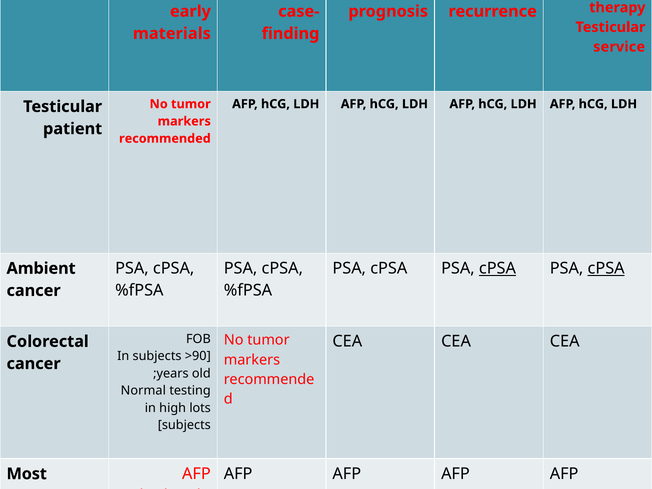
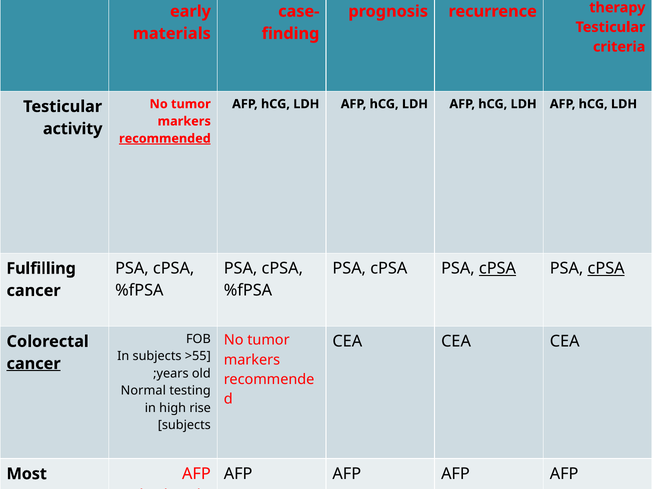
service: service -> criteria (619, 47)
patient: patient -> activity (73, 129)
recommended underline: none -> present (165, 139)
Ambient: Ambient -> Fulfilling (41, 268)
>90: >90 -> >55 (196, 356)
cancer underline: none -> present (34, 364)
lots: lots -> rise (200, 408)
